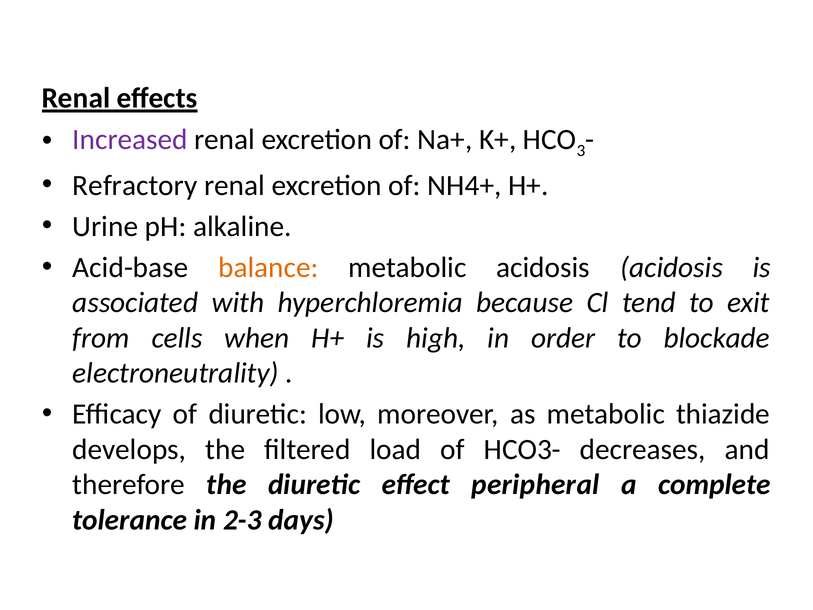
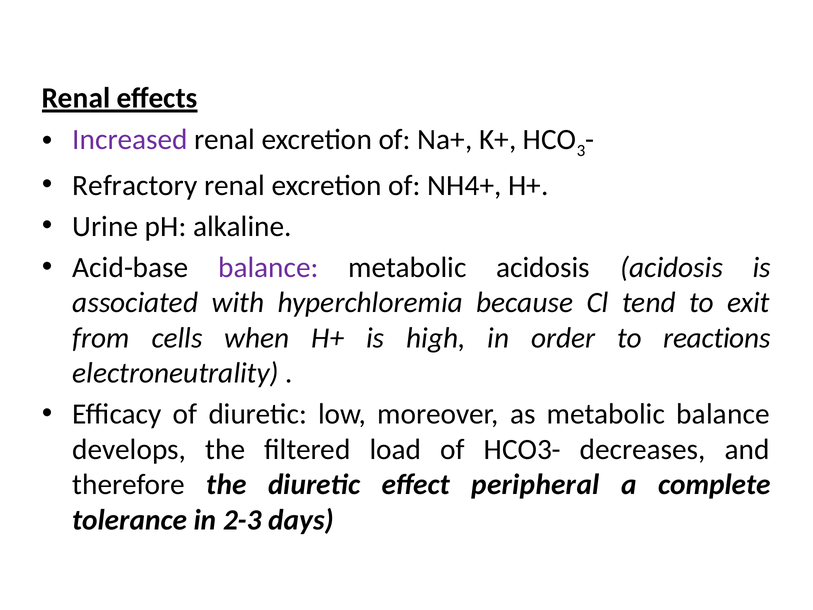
balance colour: orange -> purple (268, 267)
blockade: blockade -> reactions (717, 338)
metabolic thiazide: thiazide -> balance (723, 414)
